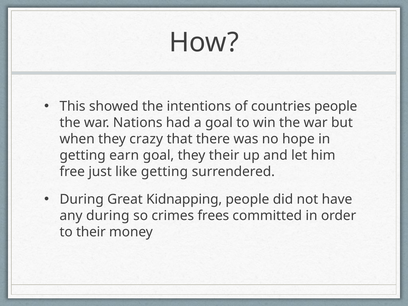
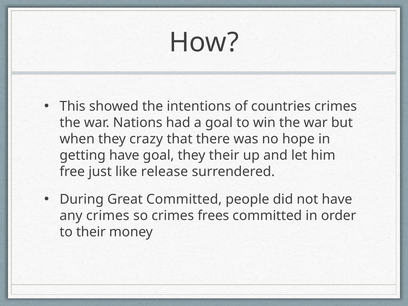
countries people: people -> crimes (336, 106)
getting earn: earn -> have (124, 155)
like getting: getting -> release (164, 172)
Great Kidnapping: Kidnapping -> Committed (184, 199)
any during: during -> crimes (108, 216)
